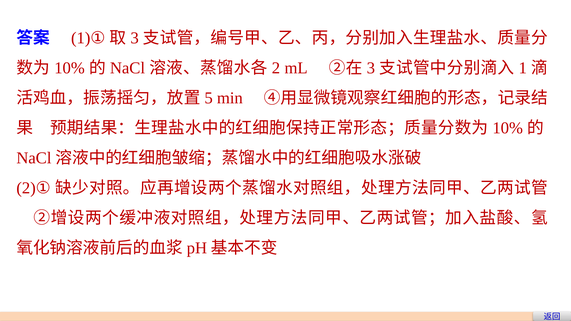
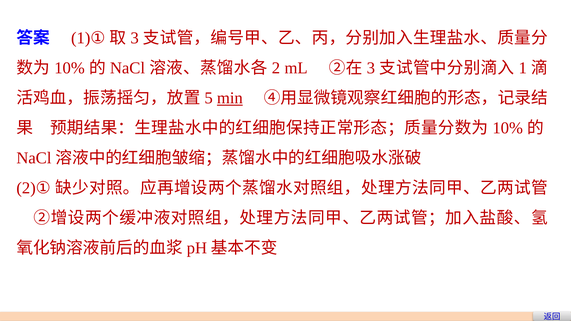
min underline: none -> present (230, 98)
